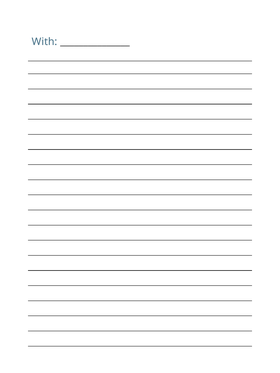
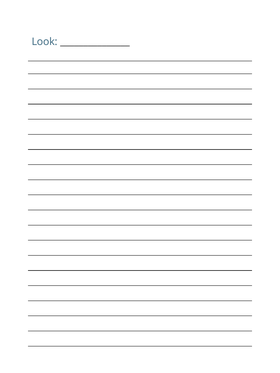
With: With -> Look (45, 42)
